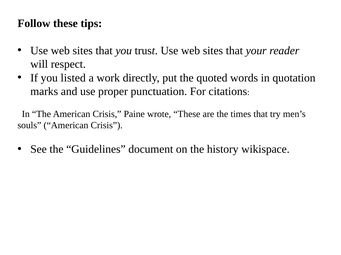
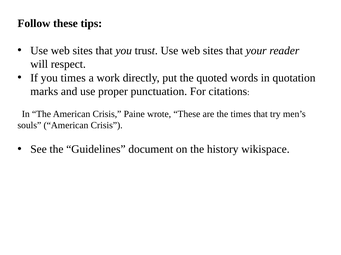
you listed: listed -> times (73, 78)
